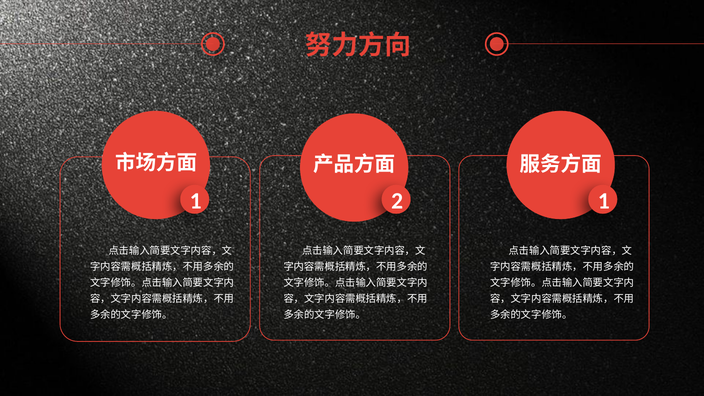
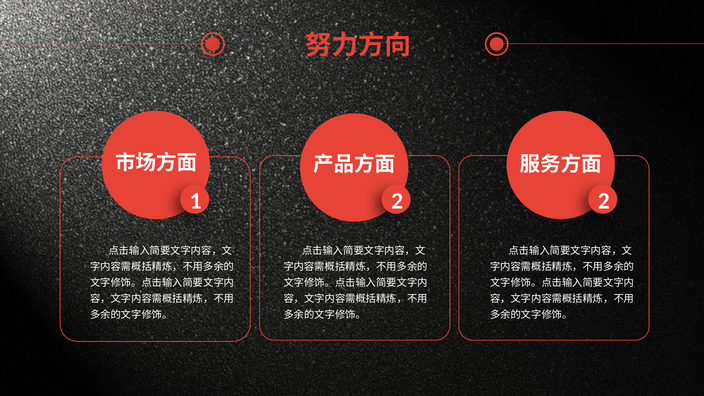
2 1: 1 -> 2 (604, 201)
